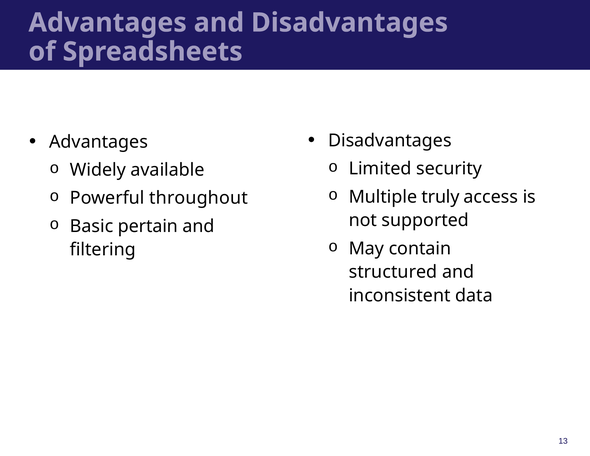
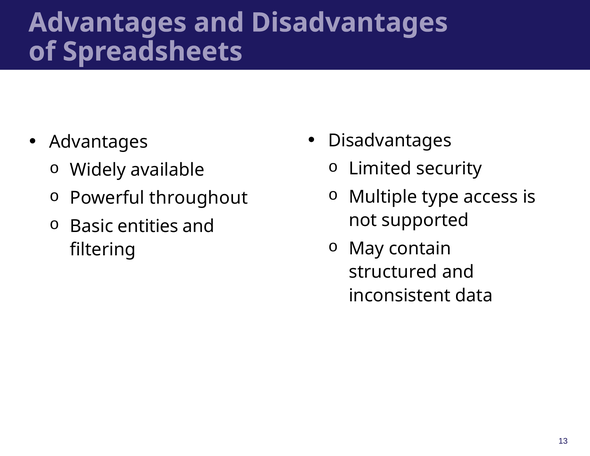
truly: truly -> type (440, 197)
pertain: pertain -> entities (148, 226)
